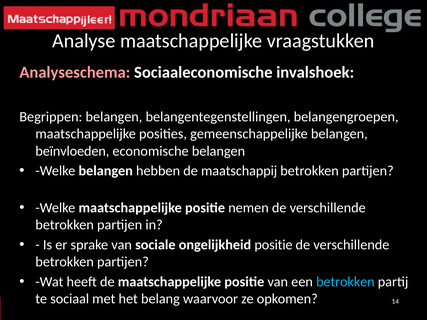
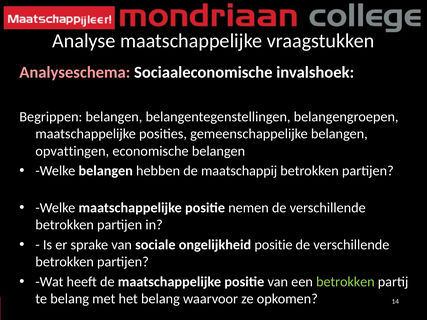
beïnvloeden: beïnvloeden -> opvattingen (72, 151)
betrokken colour: light blue -> light green (345, 282)
te sociaal: sociaal -> belang (70, 299)
